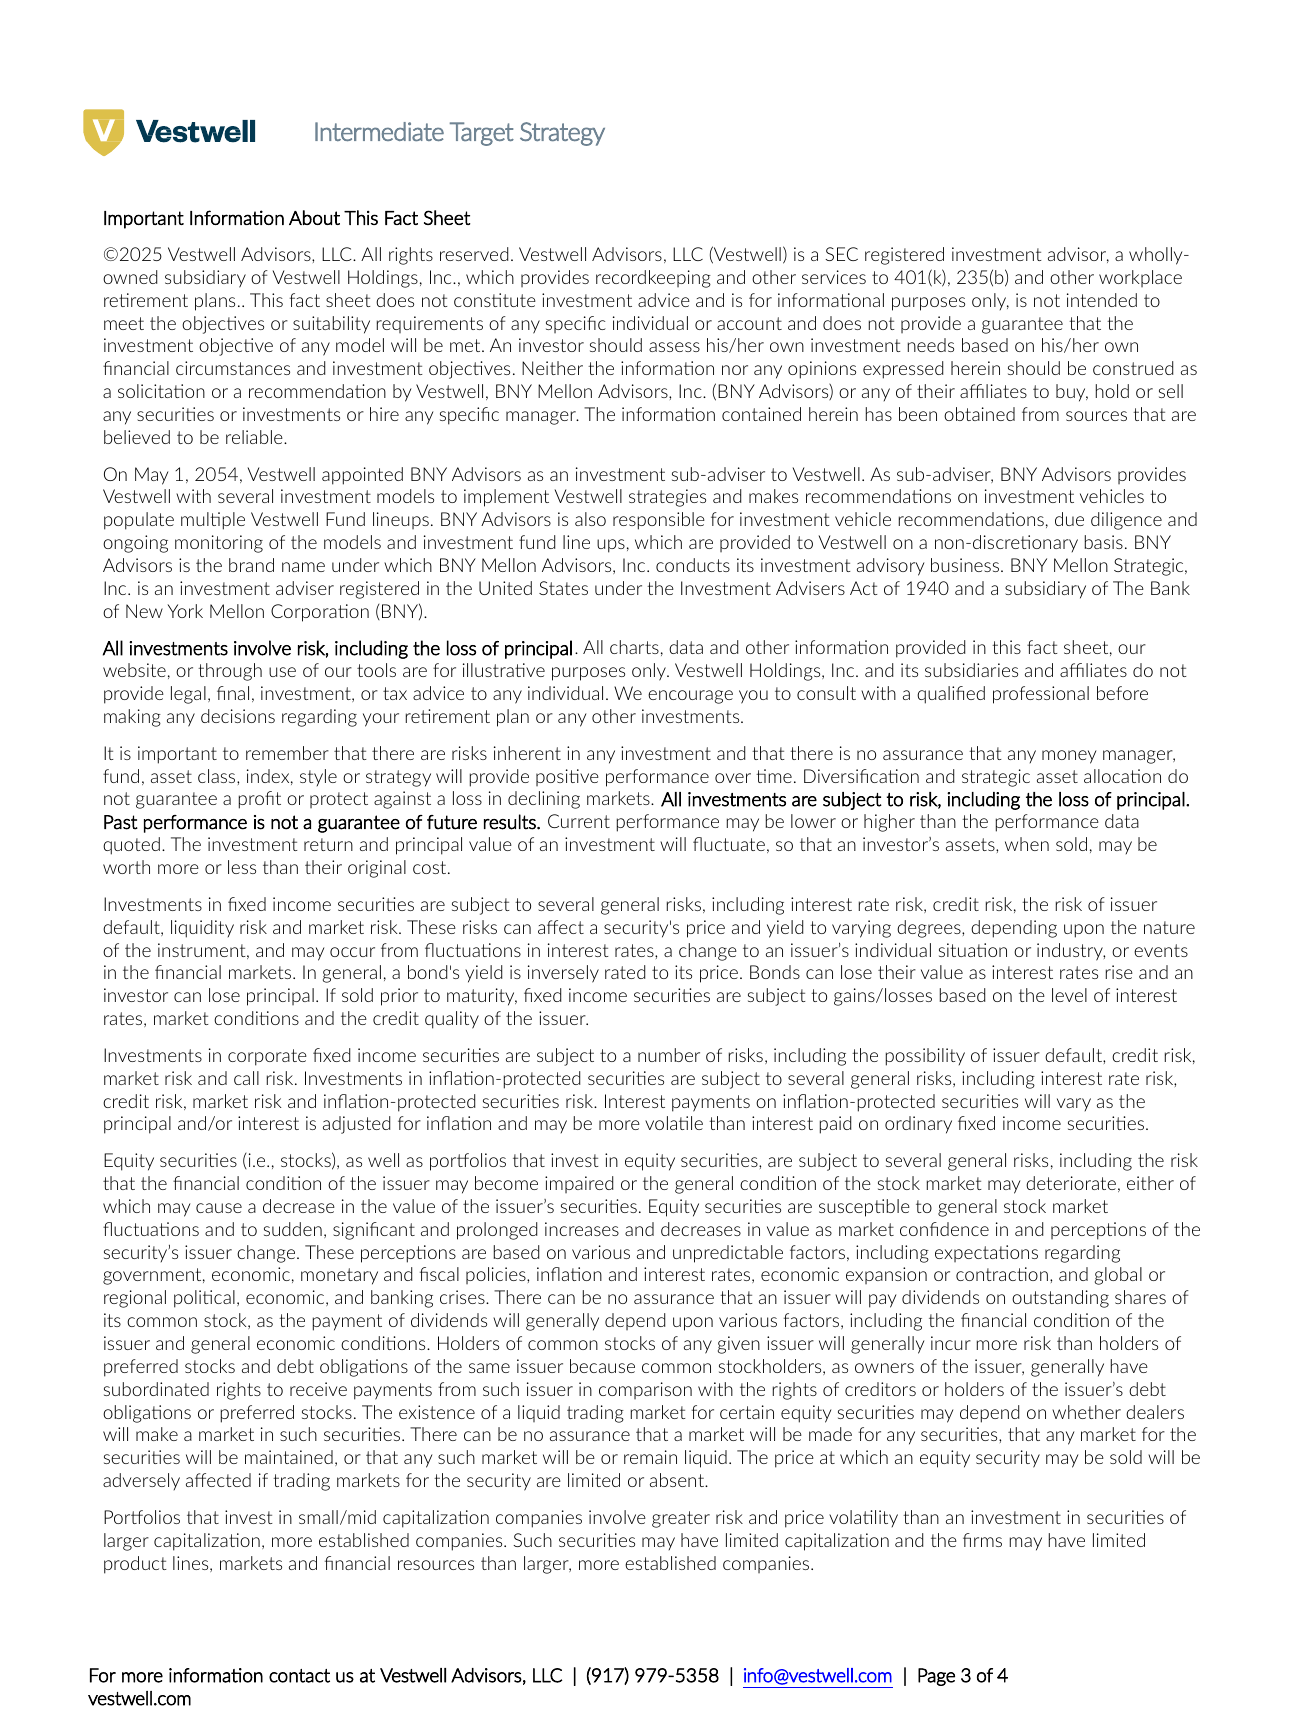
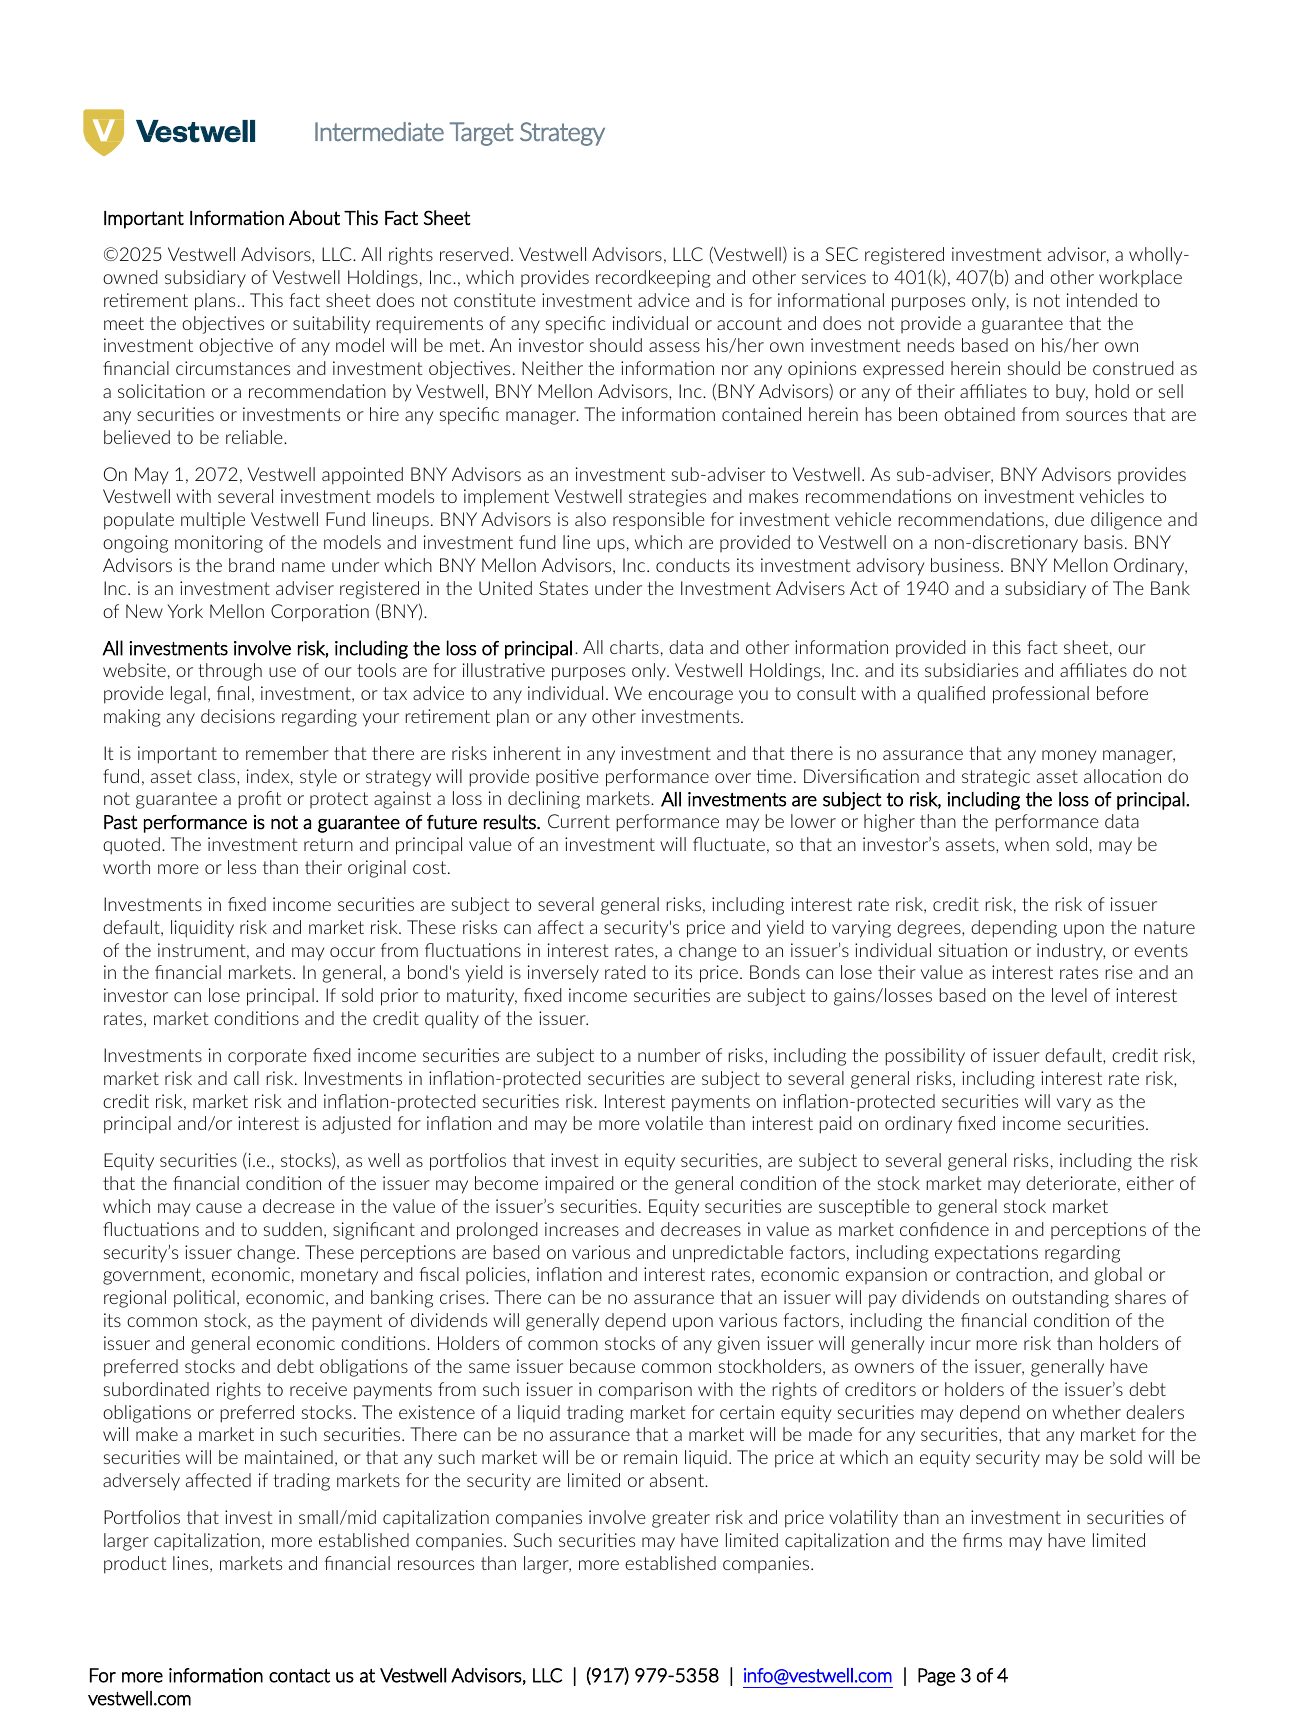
235(b: 235(b -> 407(b (983, 278)
2054: 2054 -> 2072 (219, 475)
Mellon Strategic: Strategic -> Ordinary (1151, 566)
